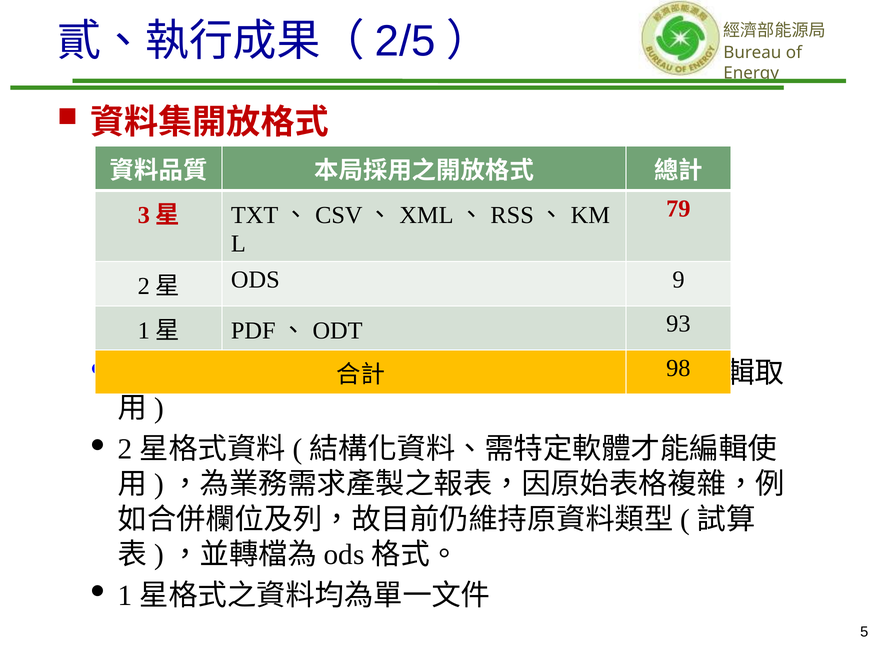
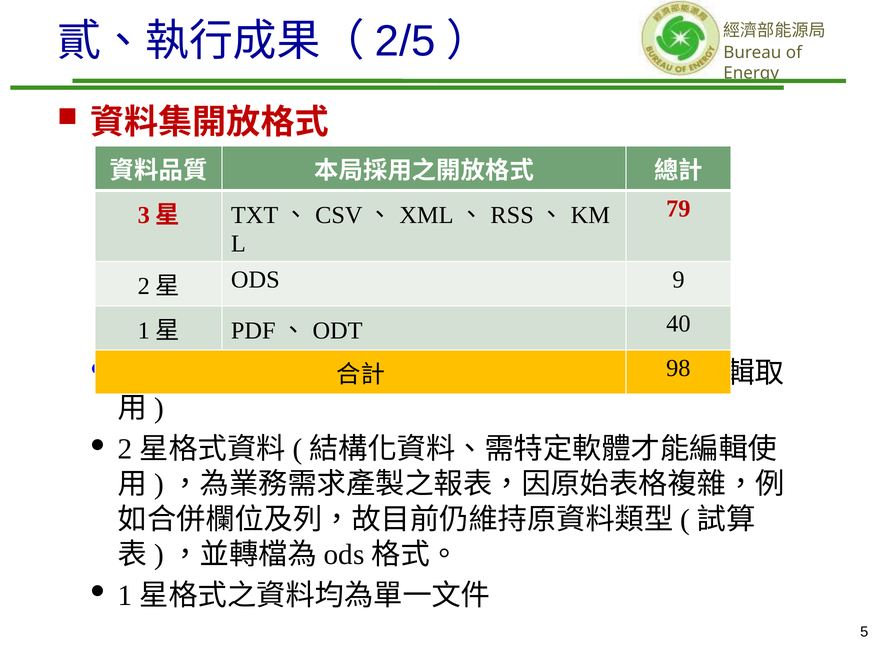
93: 93 -> 40 (678, 324)
